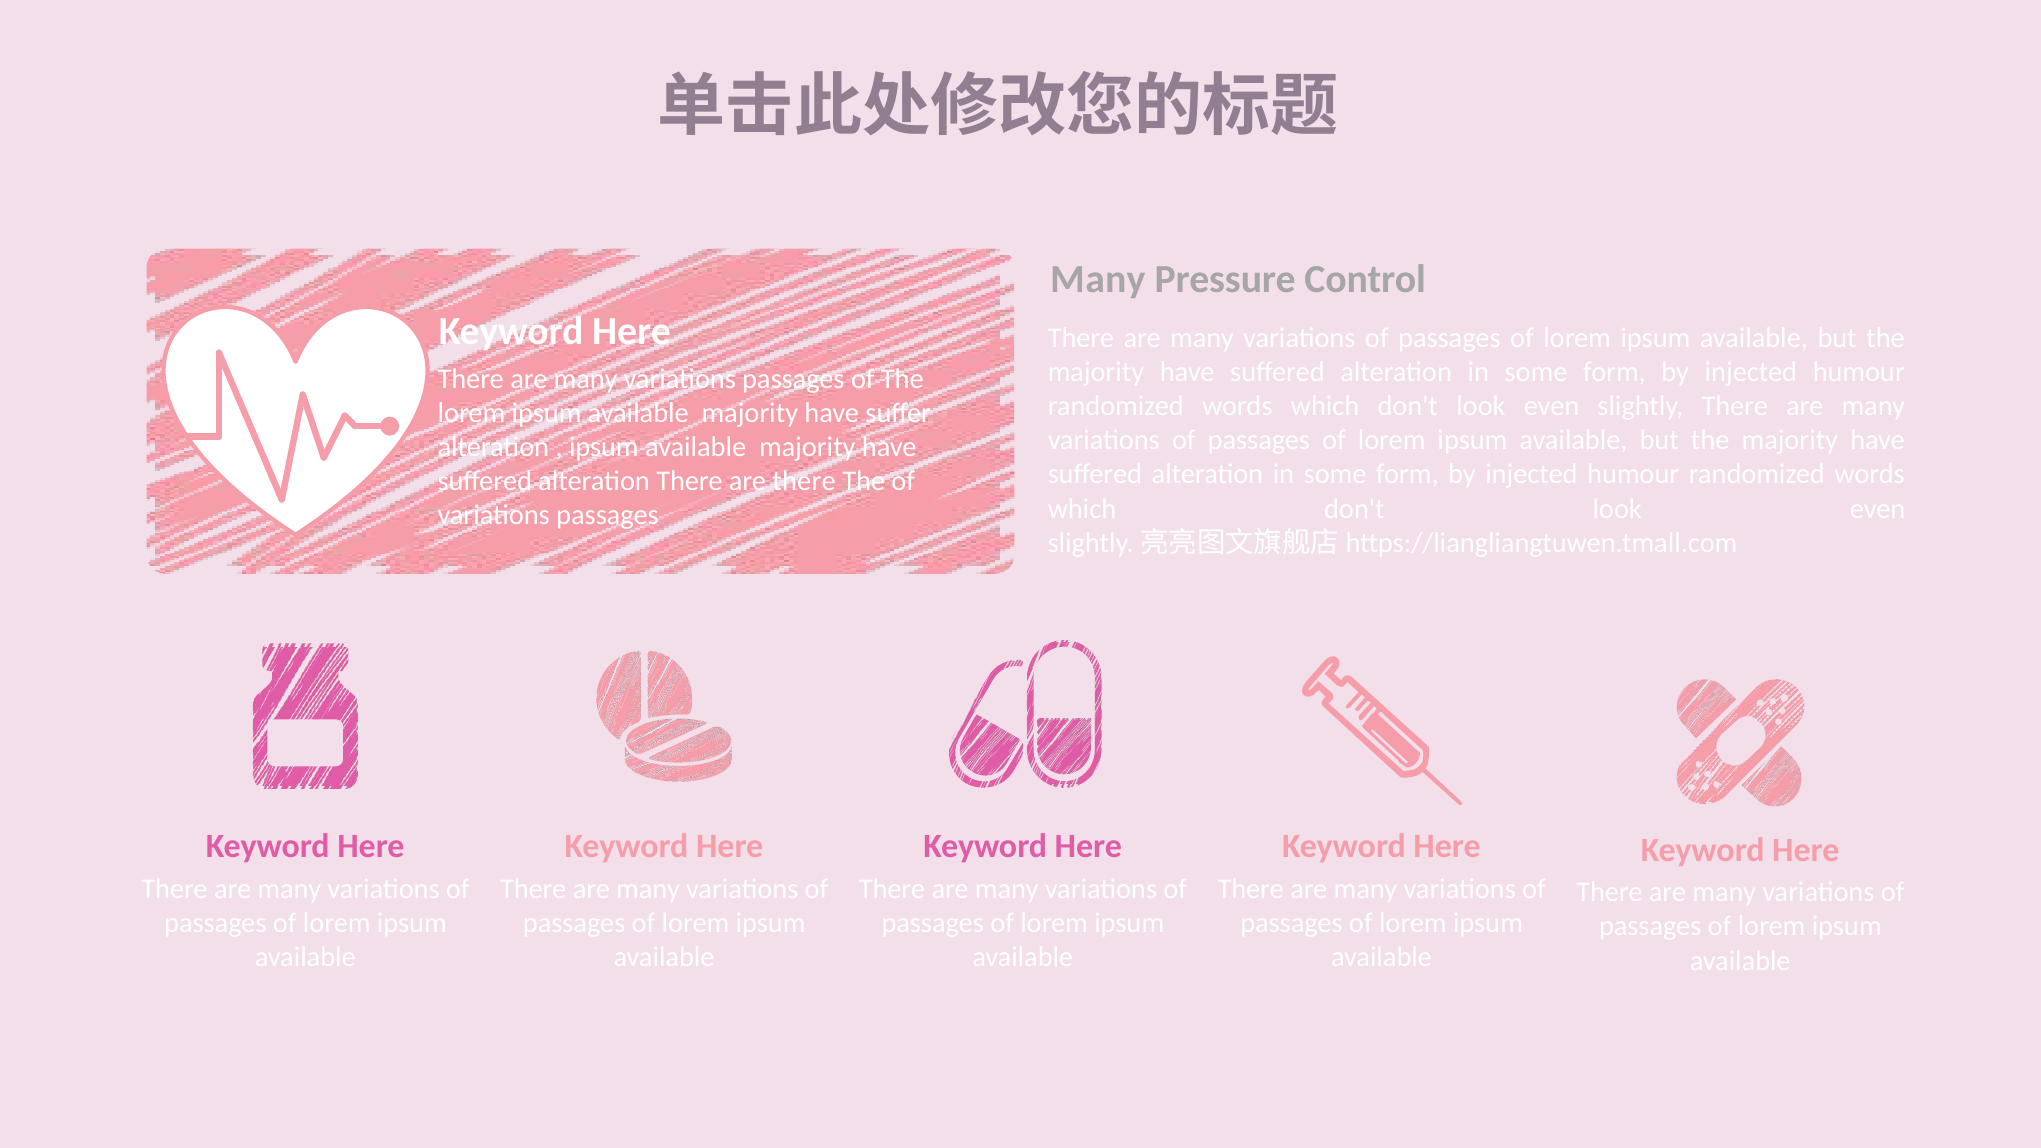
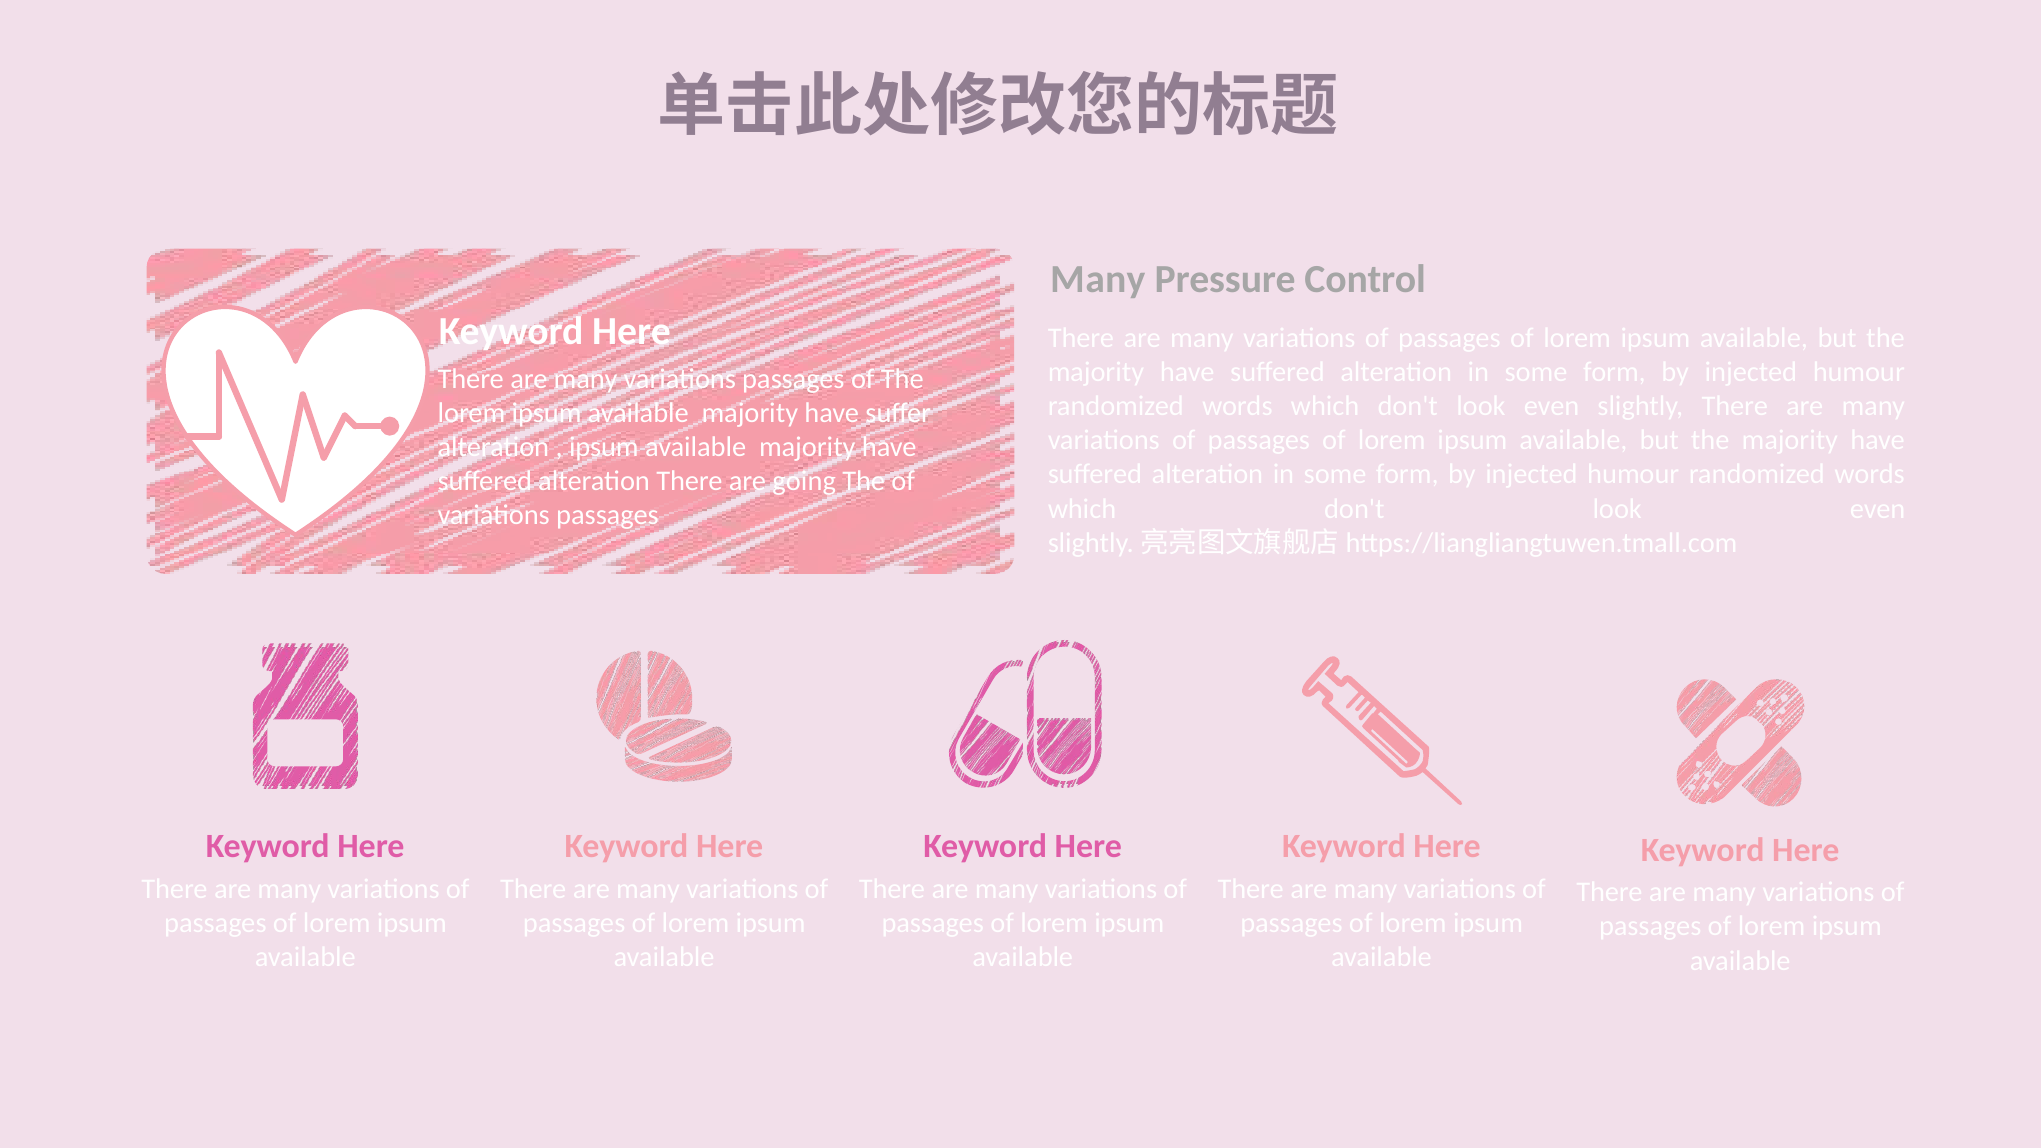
are there: there -> going (804, 481)
